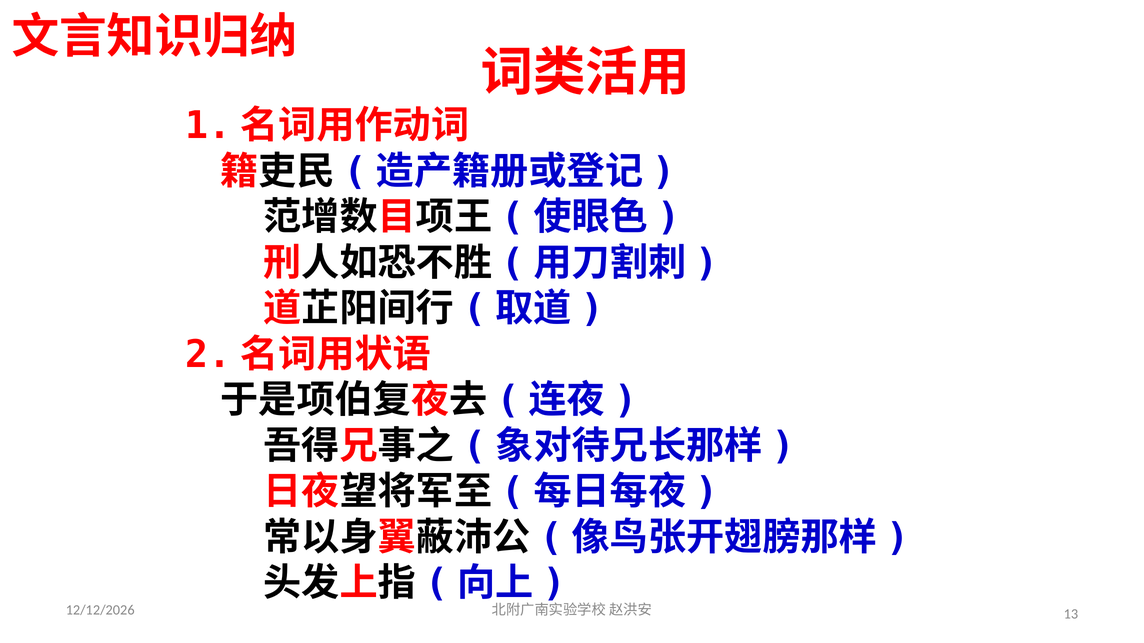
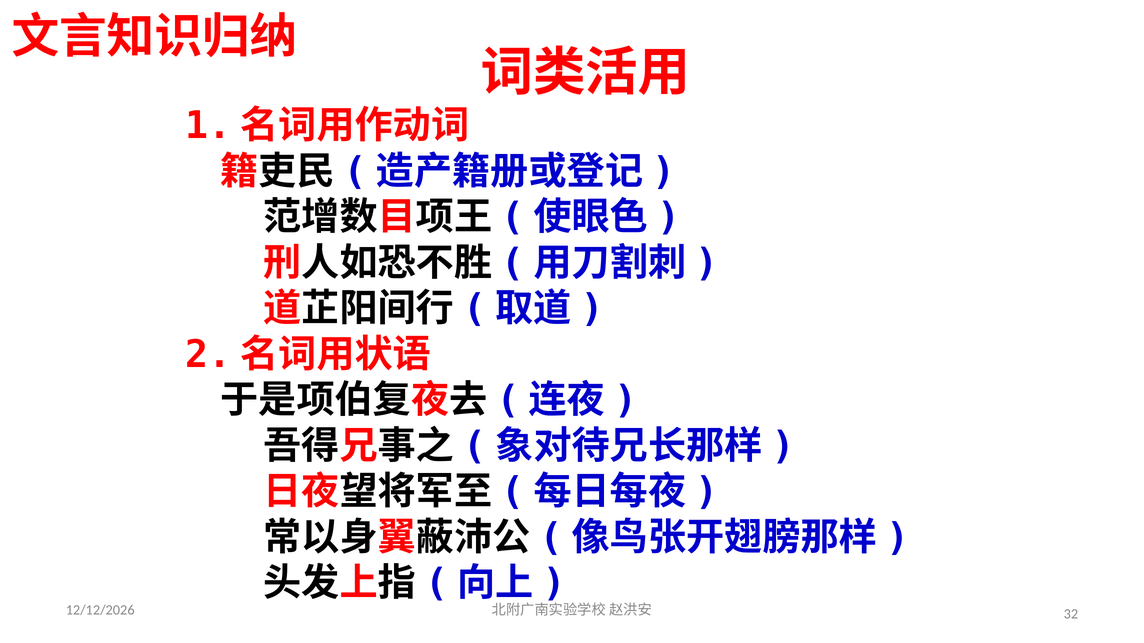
13: 13 -> 32 (1071, 614)
